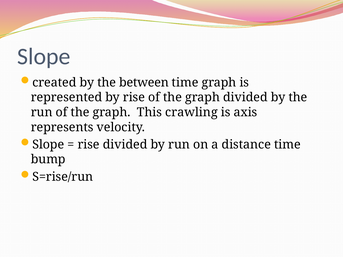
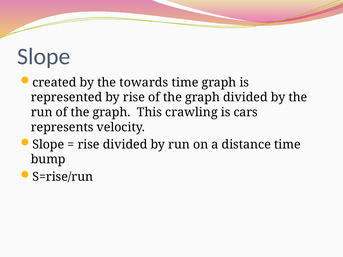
between: between -> towards (144, 83)
axis: axis -> cars (246, 112)
